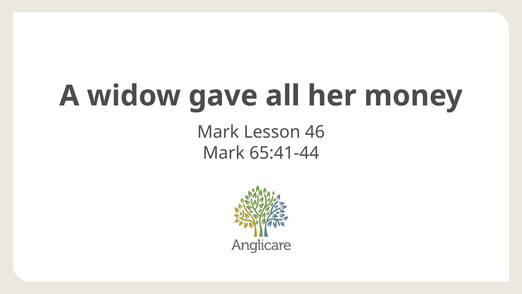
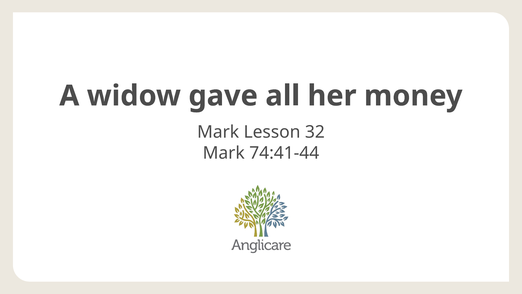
46: 46 -> 32 (315, 132)
65:41-44: 65:41-44 -> 74:41-44 (284, 153)
